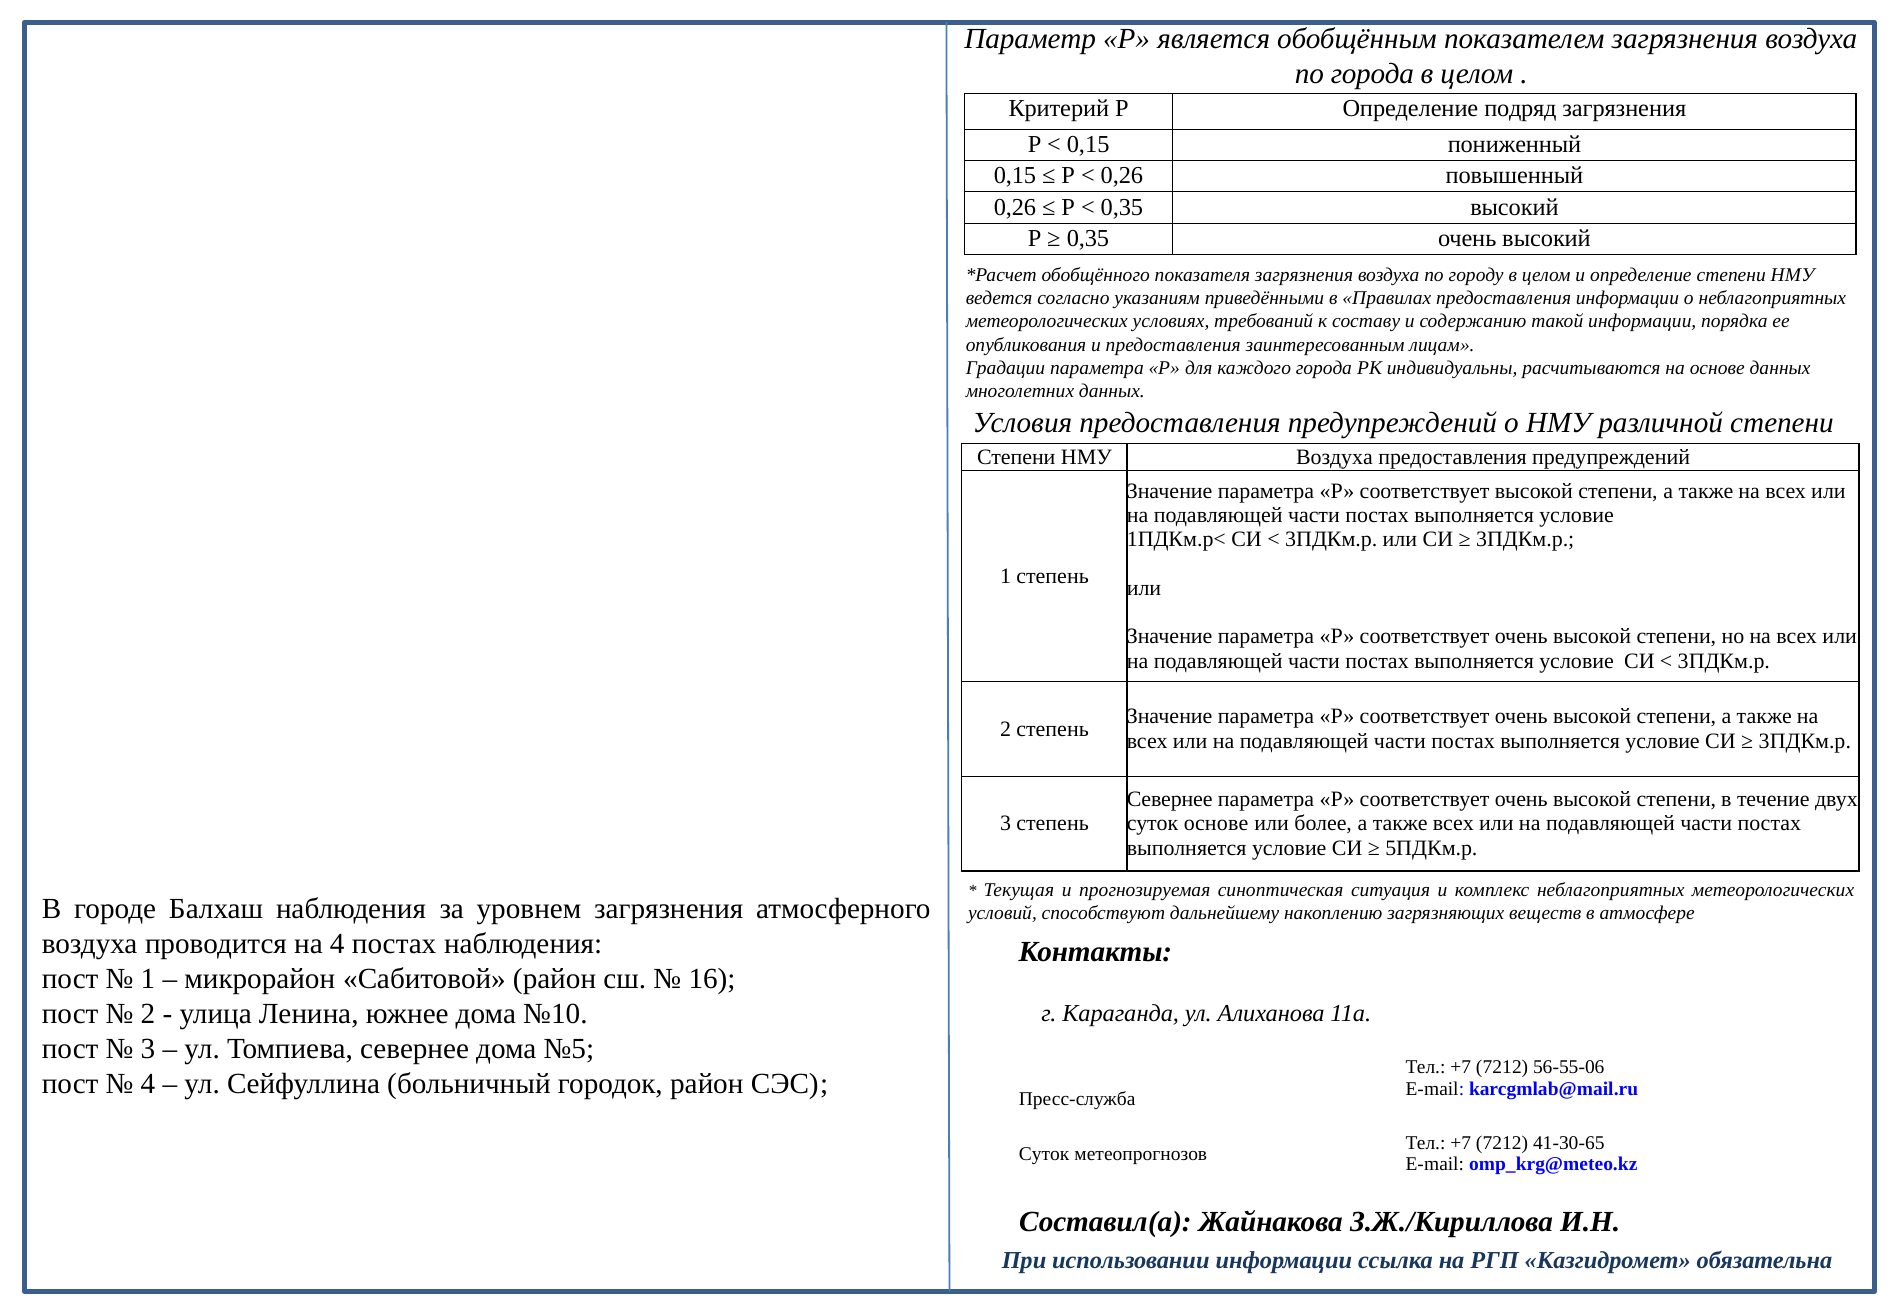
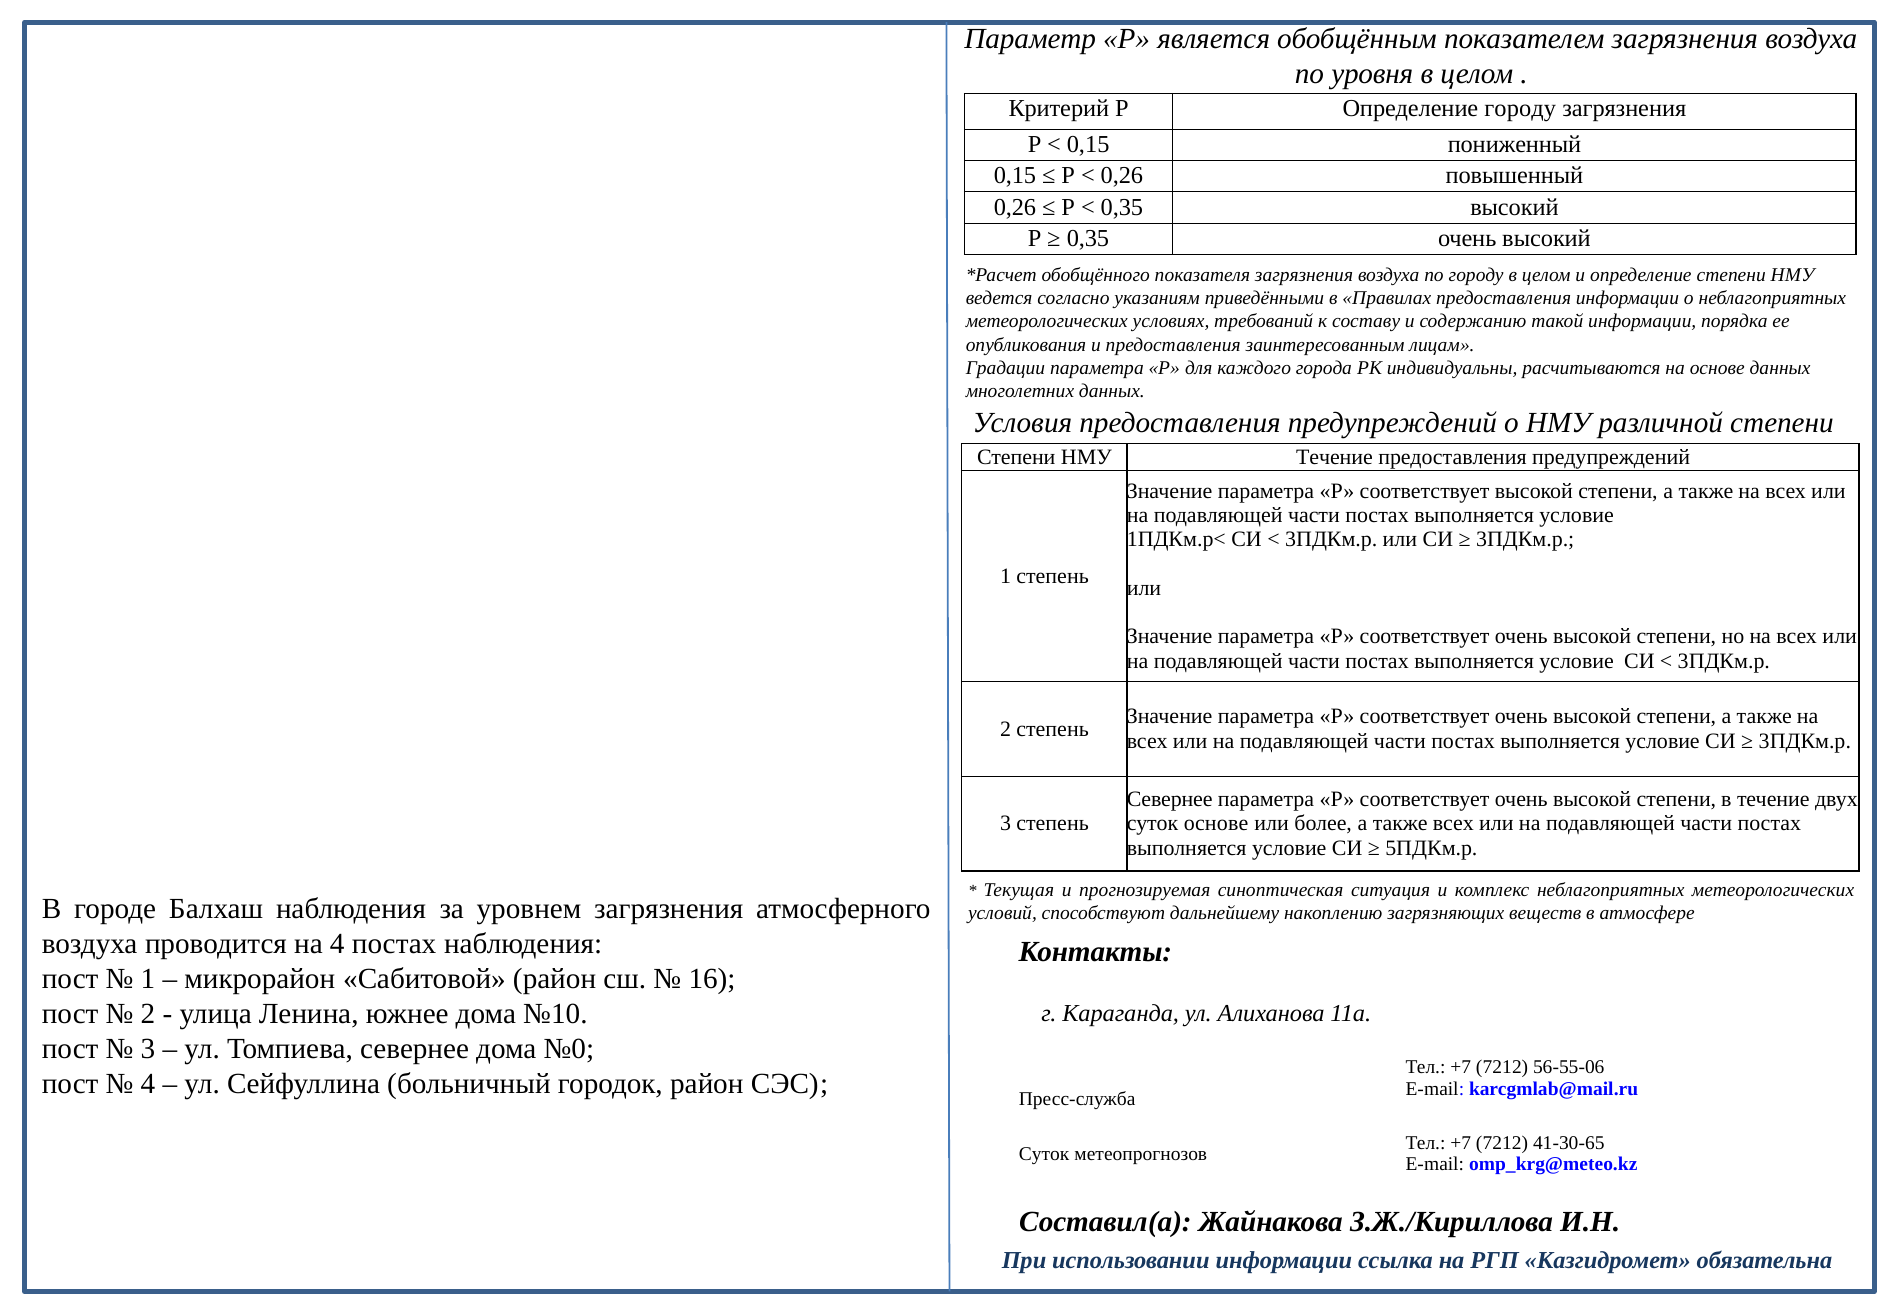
по города: города -> уровня (1372, 73)
Определение подряд: подряд -> городу (1520, 109)
НМУ Воздуха: Воздуха -> Течение (1334, 457)
№5: №5 -> №0 (569, 1049)
